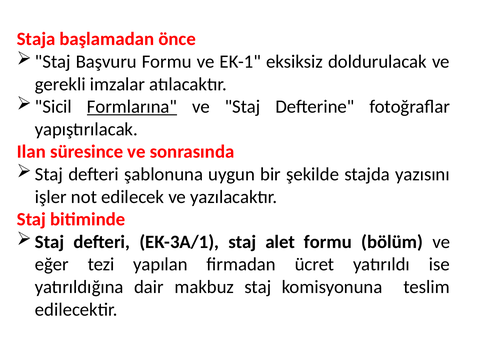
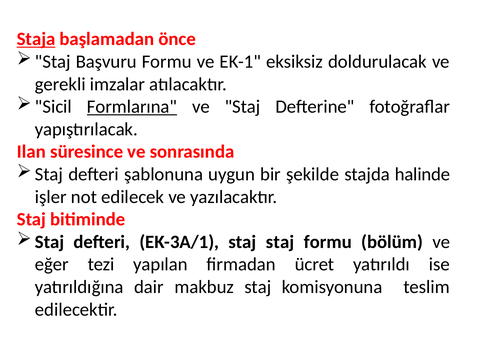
Staja underline: none -> present (36, 39)
yazısını: yazısını -> halinde (422, 174)
staj alet: alet -> staj (280, 242)
